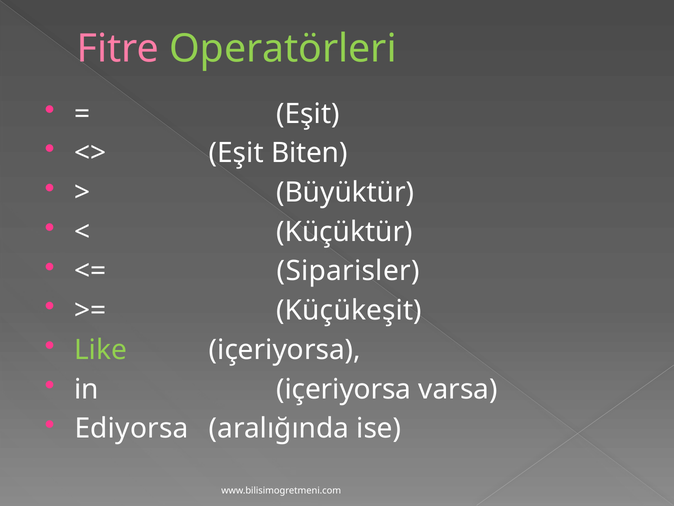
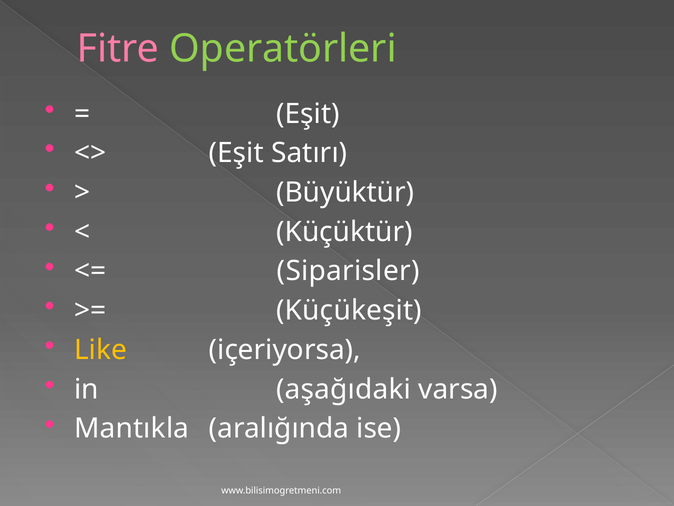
Biten: Biten -> Satırı (309, 153)
Like colour: light green -> yellow (101, 350)
in içeriyorsa: içeriyorsa -> aşağıdaki (344, 389)
Ediyorsa: Ediyorsa -> Mantıkla (132, 428)
